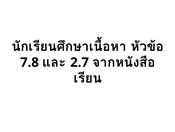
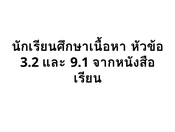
7.8: 7.8 -> 3.2 (30, 62)
2.7: 2.7 -> 9.1 (80, 62)
